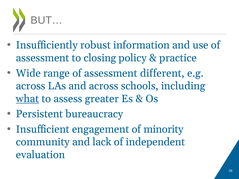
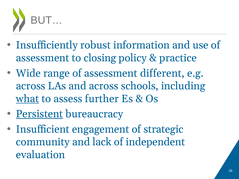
greater: greater -> further (102, 99)
Persistent underline: none -> present (39, 114)
minority: minority -> strategic (163, 129)
